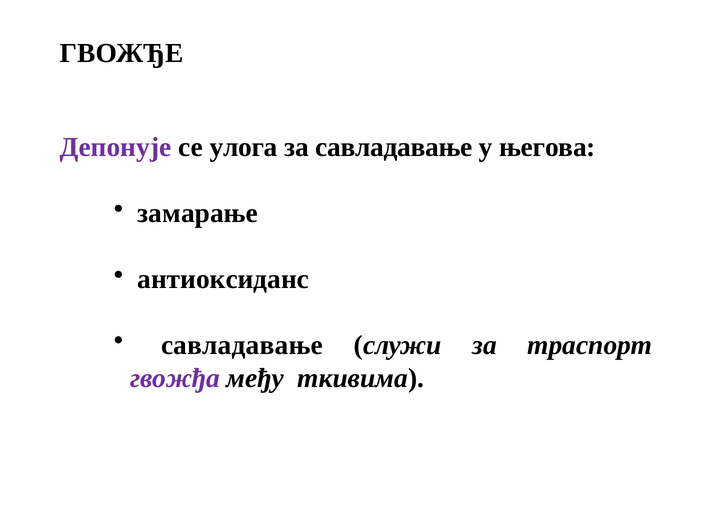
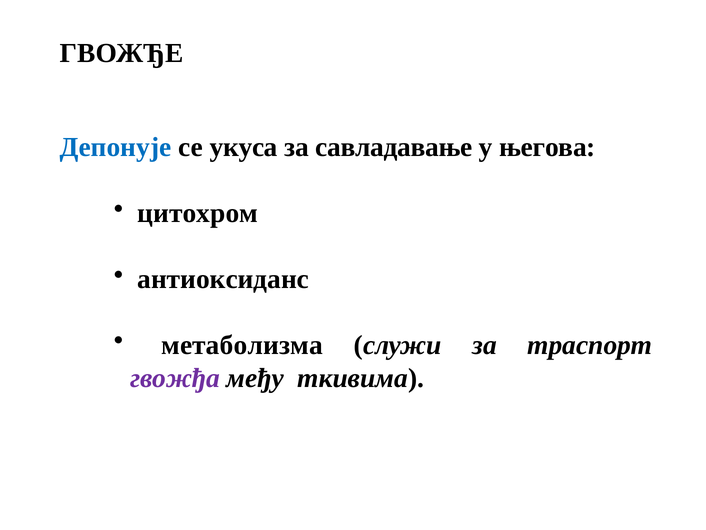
Депонује colour: purple -> blue (116, 147)
улога: улога -> укуса (244, 147)
замарање: замарање -> цитохром (198, 213)
савладавање: савладавање -> метаболизма (242, 345)
